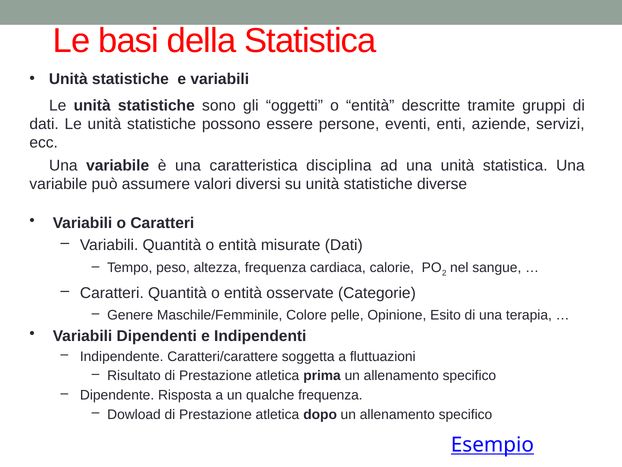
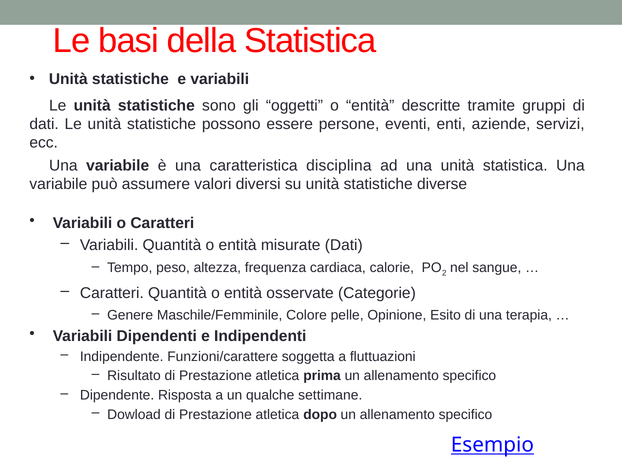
Caratteri/carattere: Caratteri/carattere -> Funzioni/carattere (223, 356)
qualche frequenza: frequenza -> settimane (330, 395)
